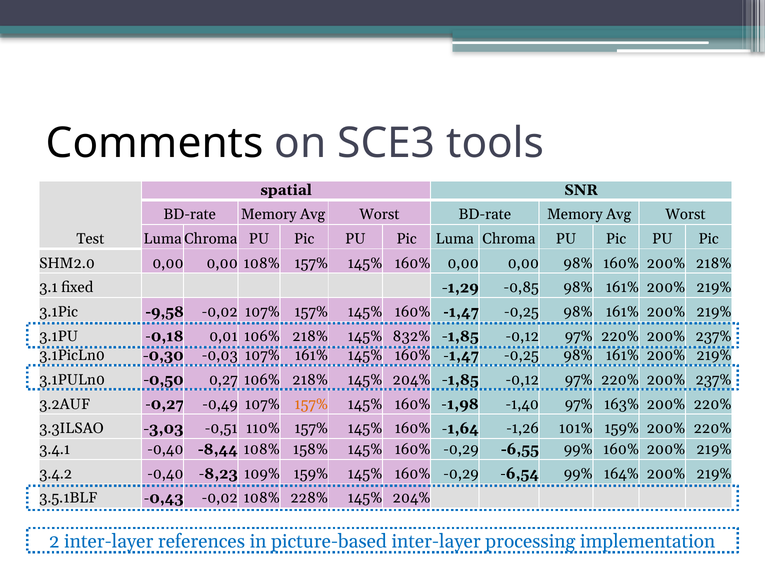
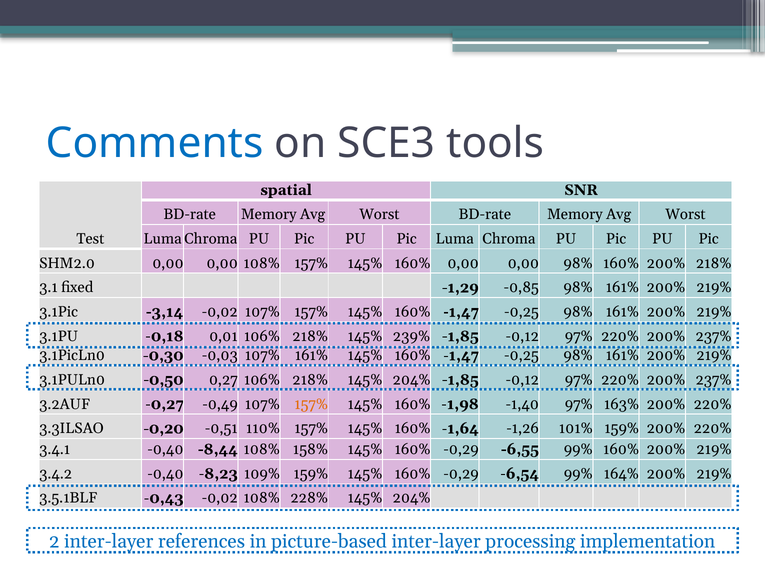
Comments colour: black -> blue (155, 143)
-9,58: -9,58 -> -3,14 (165, 312)
832%: 832% -> 239% (412, 336)
-3,03: -3,03 -> -0,20 (164, 428)
